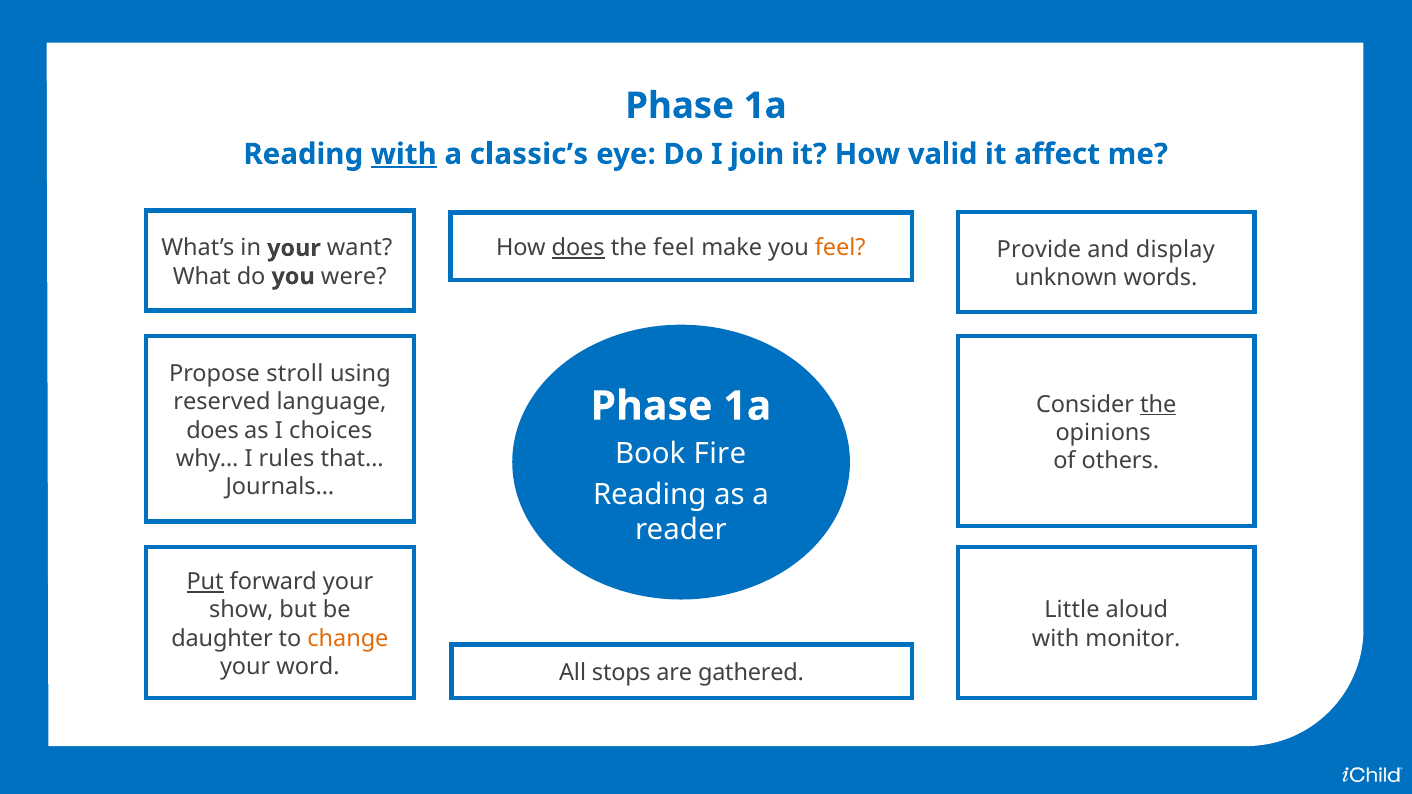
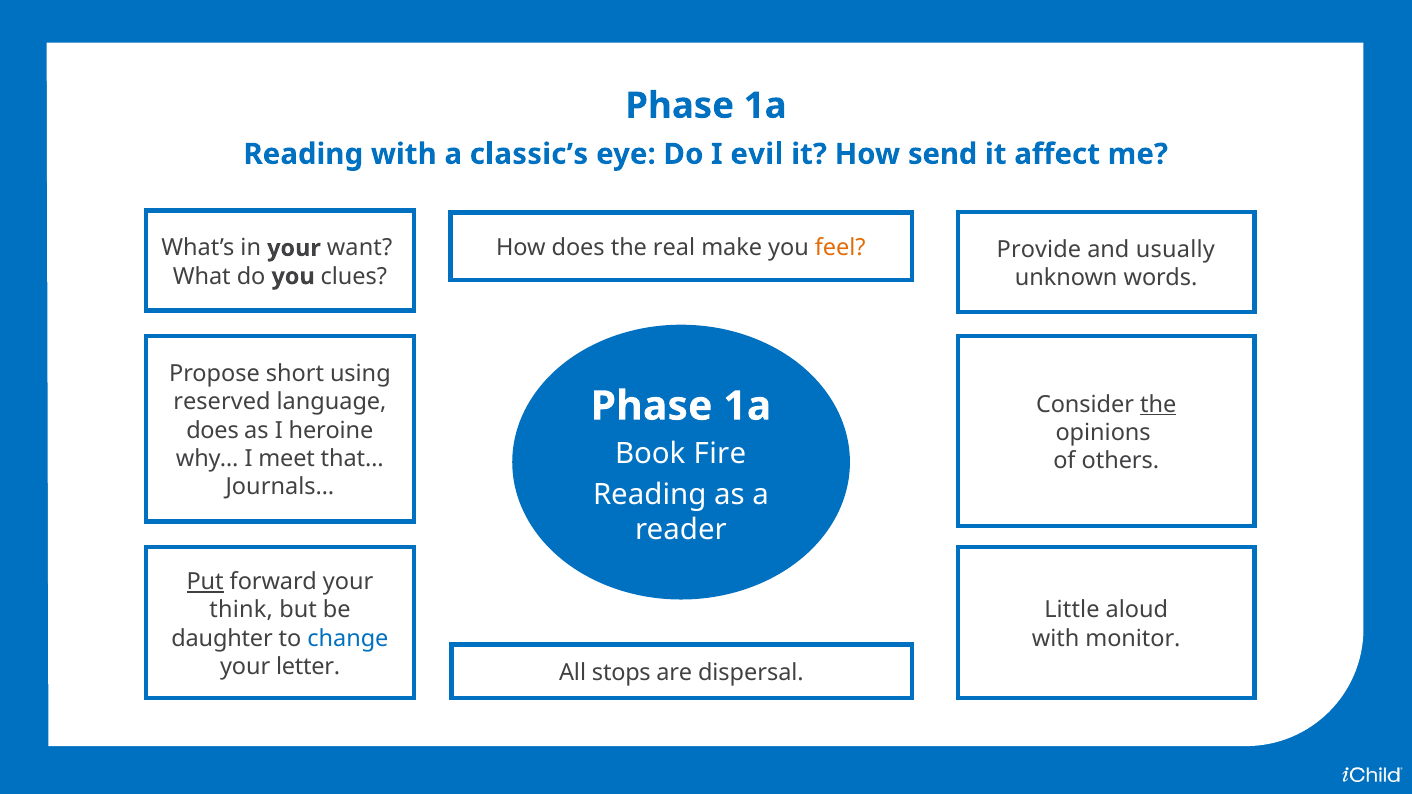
with underline: present -> none (404, 154)
join: join -> evil (757, 154)
valid: valid -> send (943, 154)
does underline: present -> none (578, 248)
the feel: feel -> real (674, 248)
display: display -> usually (1175, 250)
were: were -> clues (354, 276)
stroll: stroll -> short (295, 374)
choices: choices -> heroine (331, 431)
rules: rules -> meet (287, 459)
show: show -> think (241, 610)
change colour: orange -> blue (348, 639)
word: word -> letter (308, 667)
gathered: gathered -> dispersal (751, 673)
